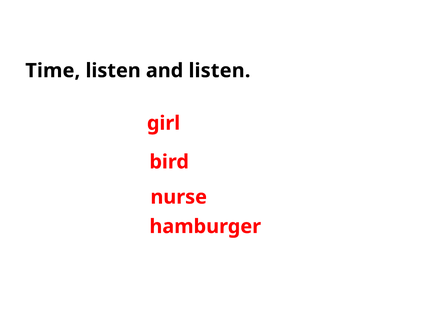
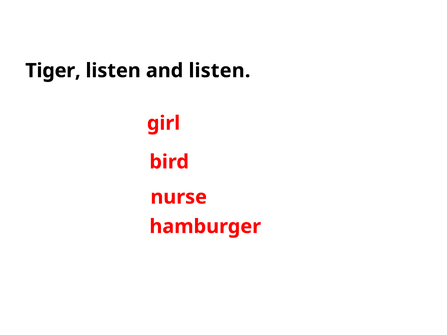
Time: Time -> Tiger (53, 71)
